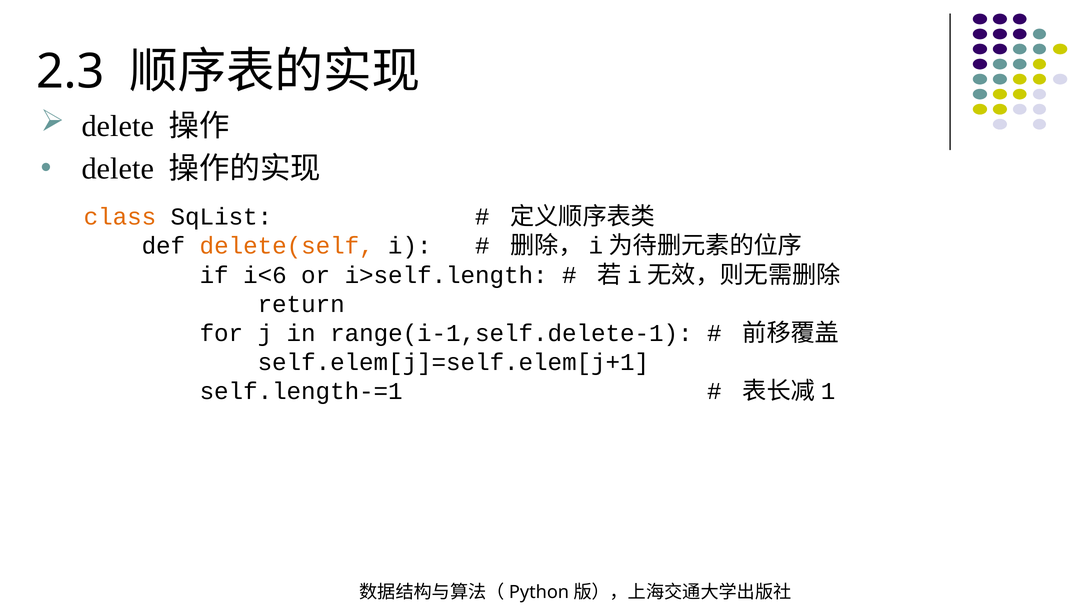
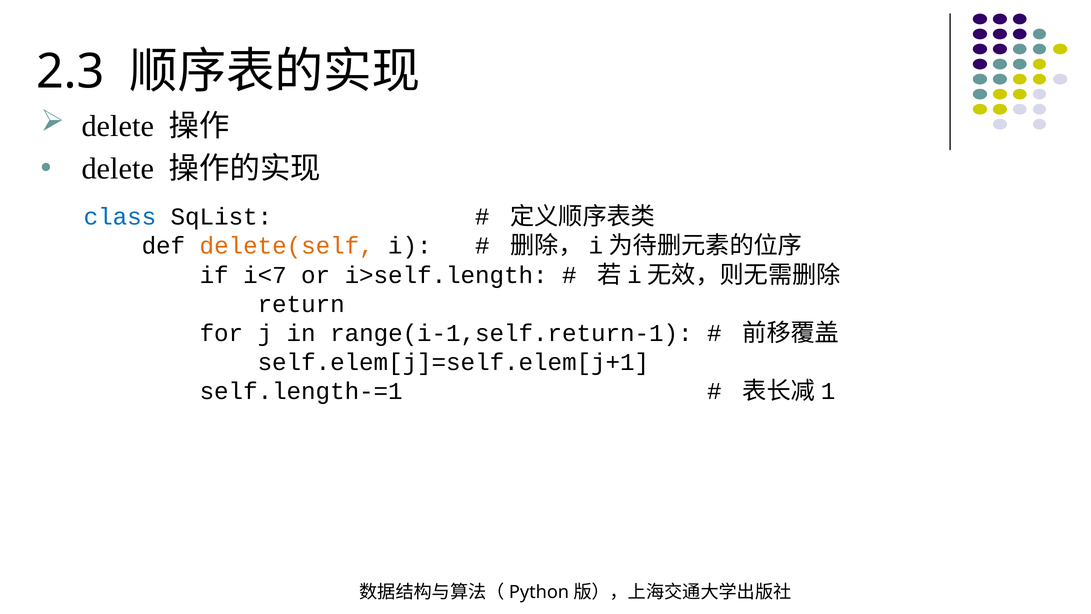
class colour: orange -> blue (120, 217)
i<6: i<6 -> i<7 (265, 275)
range(i-1,self.delete-1: range(i-1,self.delete-1 -> range(i-1,self.return-1 (511, 333)
